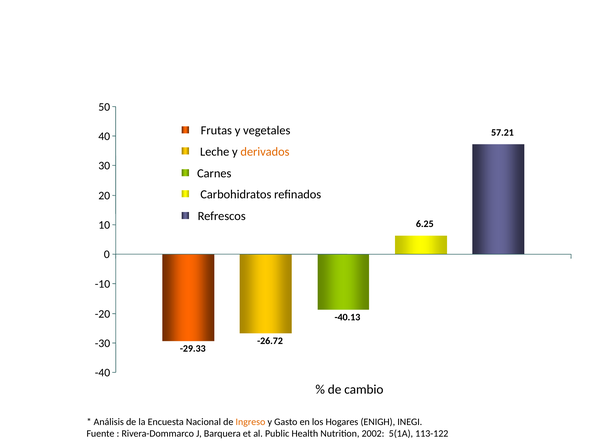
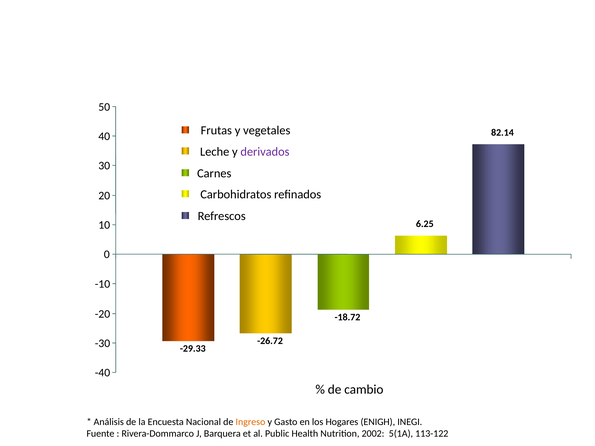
57.21: 57.21 -> 82.14 (502, 133)
derivados colour: orange -> purple (265, 152)
-40.13: -40.13 -> -18.72 (347, 317)
